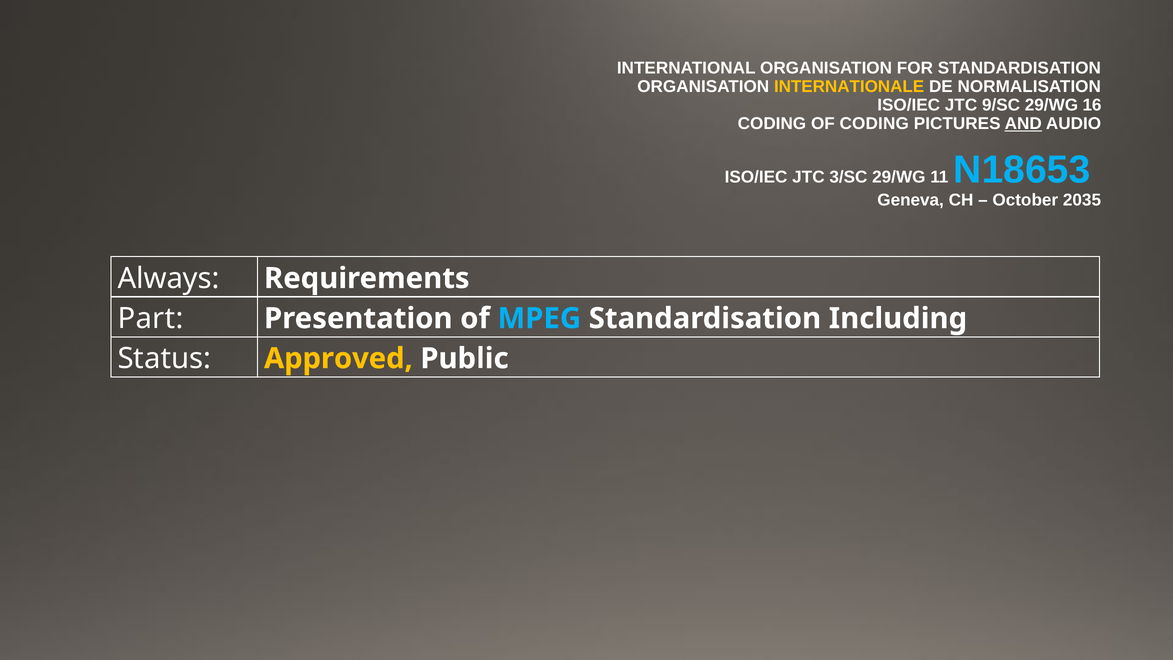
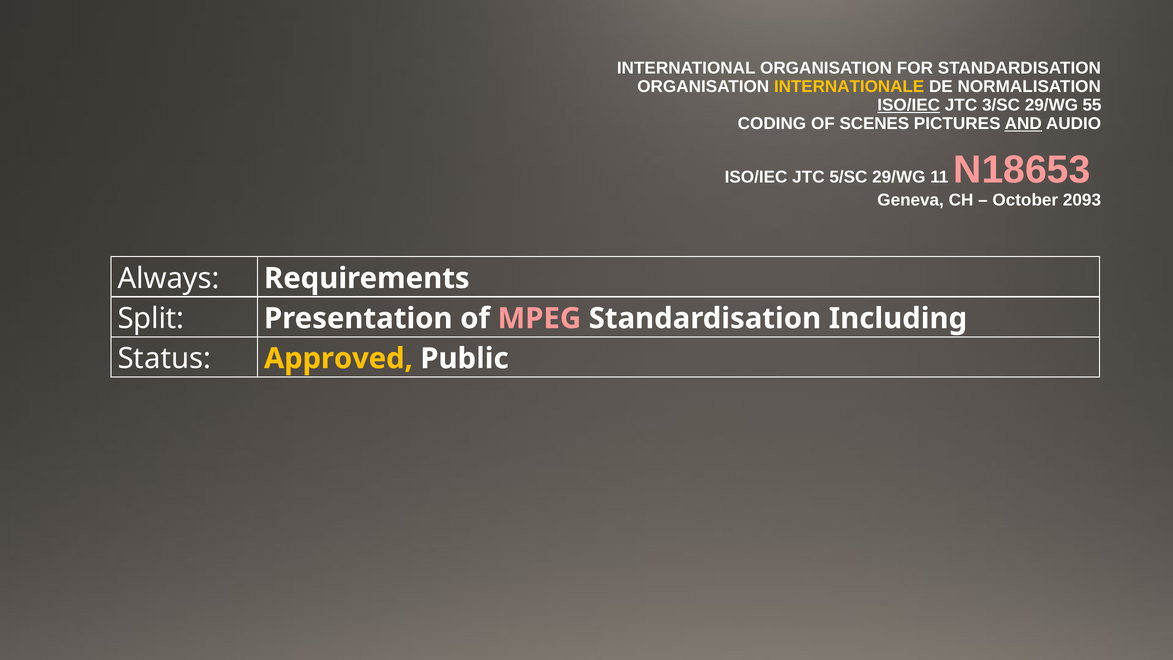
ISO/IEC underline: none -> present (909, 105)
9/SC: 9/SC -> 3/SC (1001, 105)
16: 16 -> 55 (1092, 105)
OF CODING: CODING -> SCENES (874, 124)
3/SC: 3/SC -> 5/SC (848, 177)
N18653 colour: light blue -> pink (1022, 170)
2035: 2035 -> 2093 (1082, 200)
Part: Part -> Split (151, 318)
MPEG colour: light blue -> pink (539, 318)
